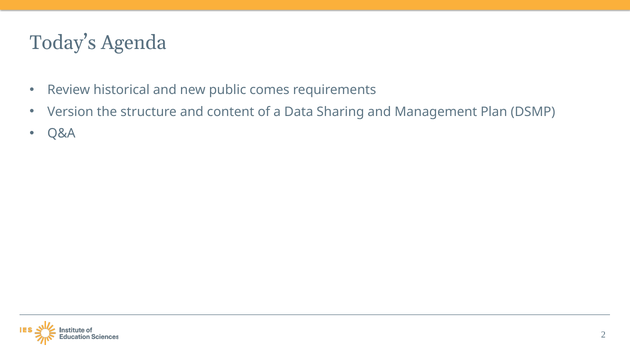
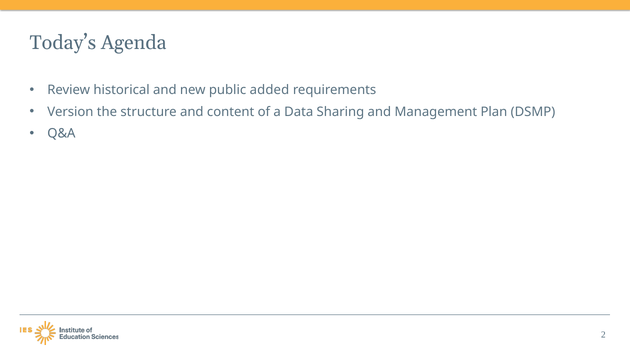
comes: comes -> added (269, 90)
